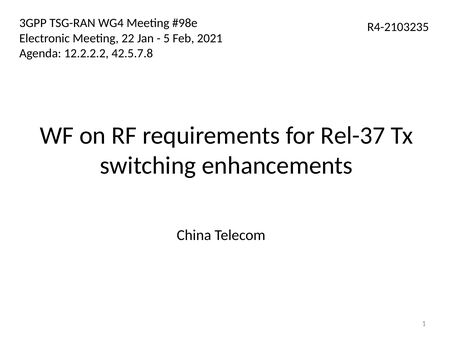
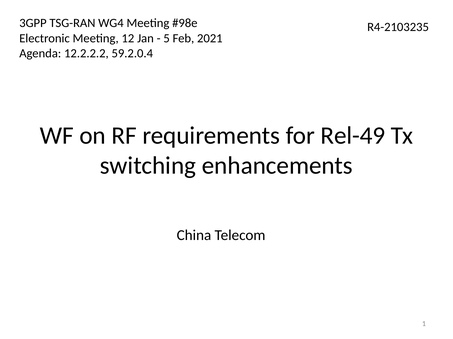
22: 22 -> 12 (128, 38)
42.5.7.8: 42.5.7.8 -> 59.2.0.4 (132, 53)
Rel-37: Rel-37 -> Rel-49 (353, 136)
